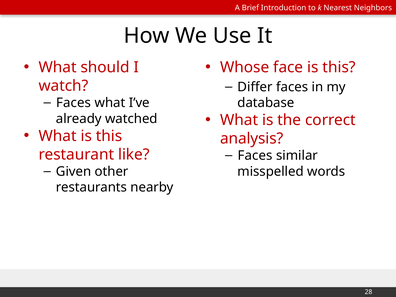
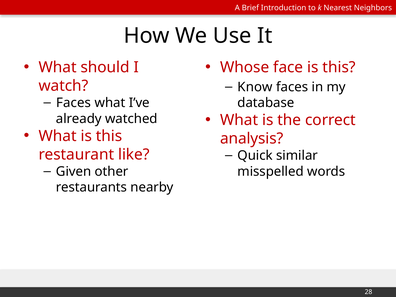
Differ: Differ -> Know (255, 87)
Faces: Faces -> Quick (255, 156)
